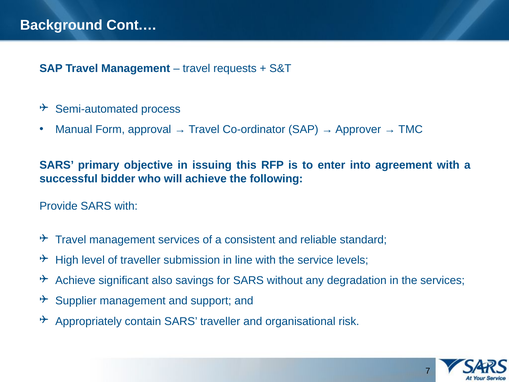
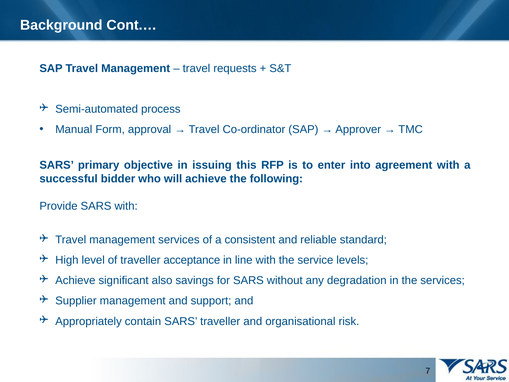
submission: submission -> acceptance (192, 260)
